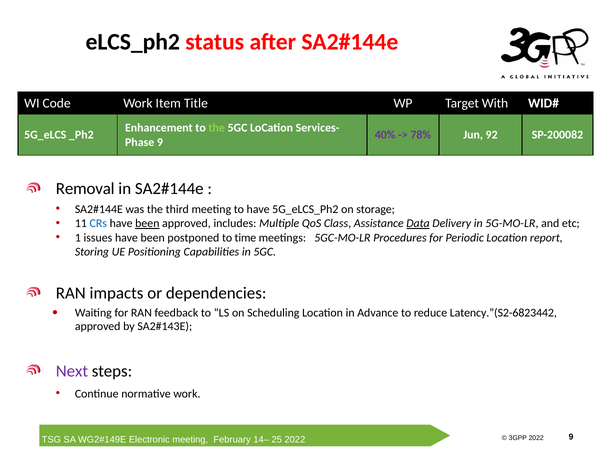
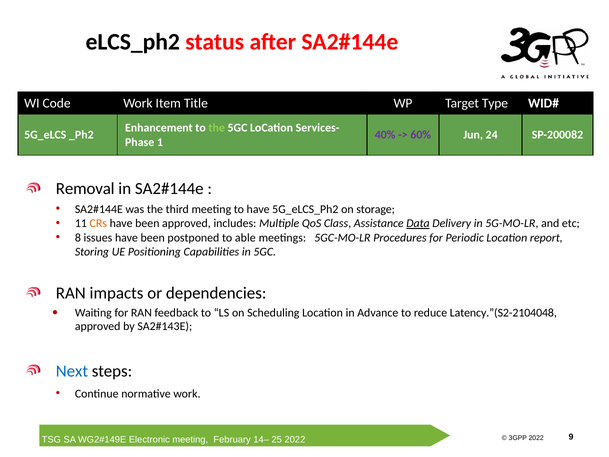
With: With -> Type (495, 103)
78%: 78% -> 60% (421, 135)
92: 92 -> 24 (492, 135)
9: 9 -> 1 (160, 142)
CRs colour: blue -> orange (98, 223)
been underline: present -> none (147, 223)
1: 1 -> 8 (78, 237)
time: time -> able (245, 237)
Latency.”(S2-6823442: Latency.”(S2-6823442 -> Latency.”(S2-2104048 (503, 313)
Next colour: purple -> blue (72, 371)
